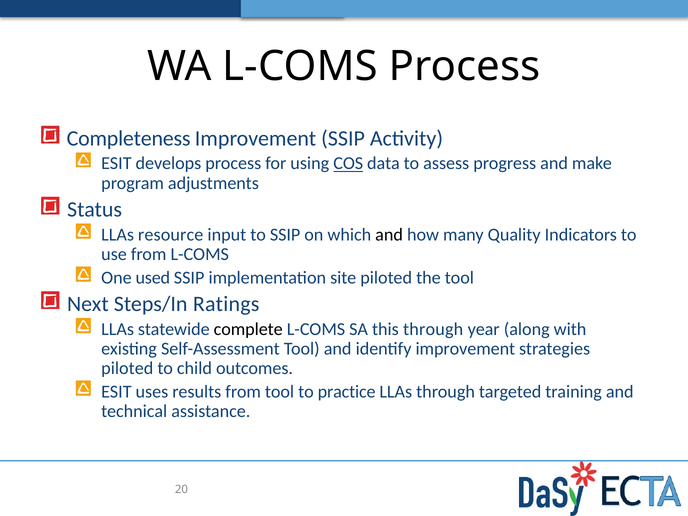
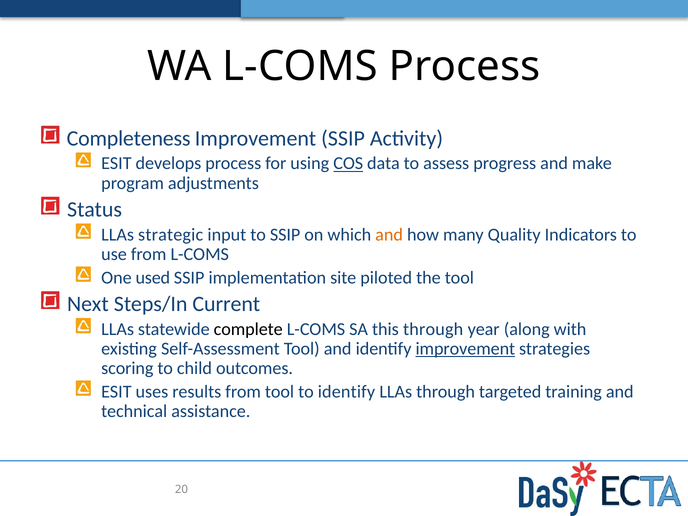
resource: resource -> strategic (171, 235)
and colour: black -> orange (389, 235)
Ratings: Ratings -> Current (226, 304)
improvement underline: none -> present (465, 349)
piloted: piloted -> scoring (127, 368)
to practice: practice -> identify (346, 392)
